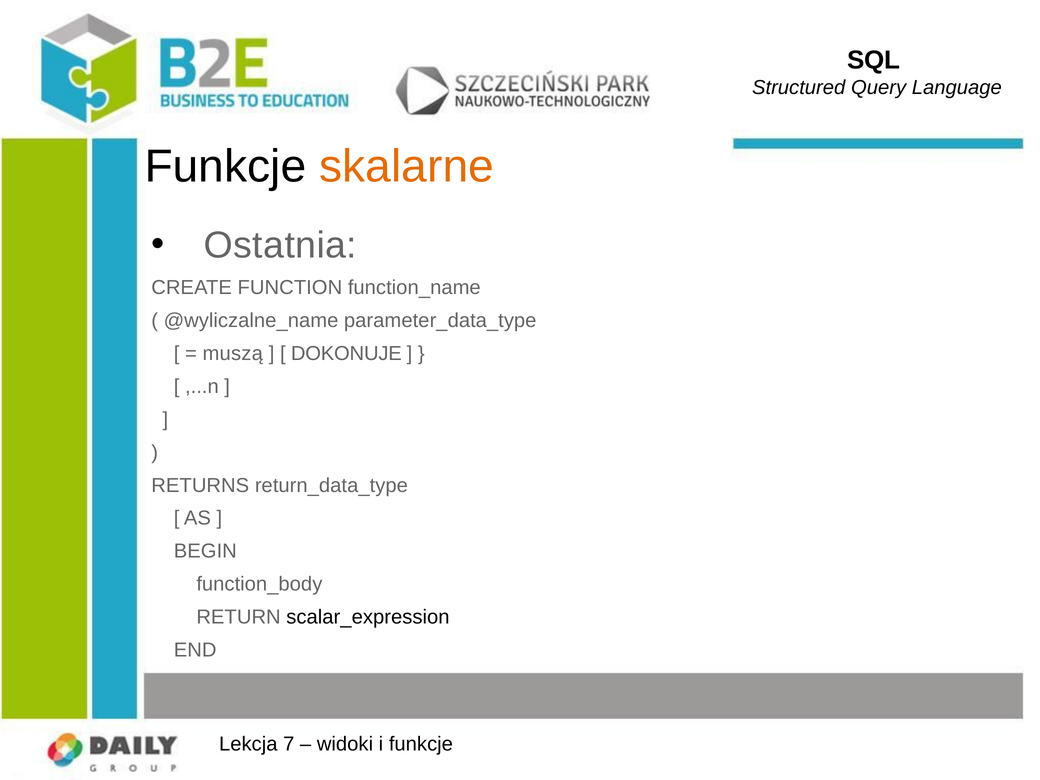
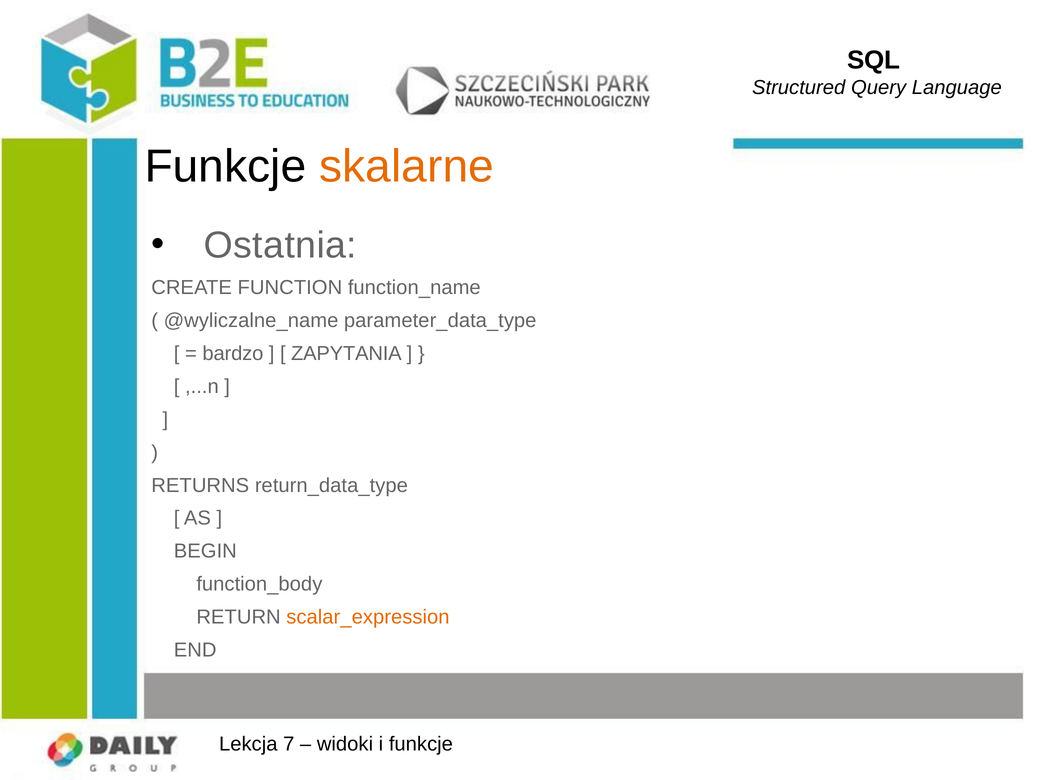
muszą: muszą -> bardzo (233, 354)
DOKONUJE: DOKONUJE -> ZAPYTANIA (346, 354)
scalar_expression colour: black -> orange (368, 617)
